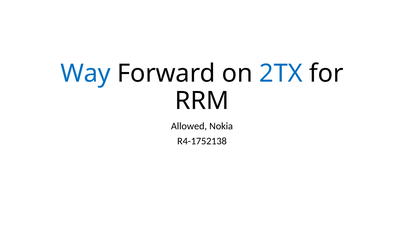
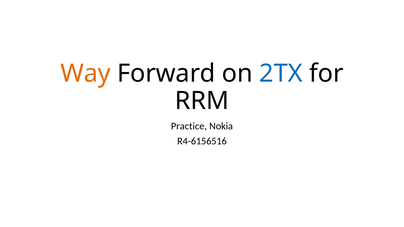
Way colour: blue -> orange (86, 74)
Allowed: Allowed -> Practice (189, 126)
R4-1752138: R4-1752138 -> R4-6156516 (202, 141)
